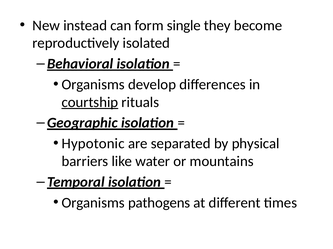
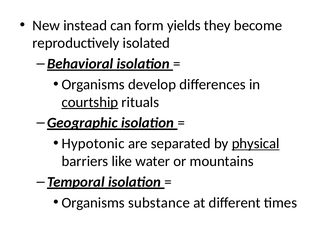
single: single -> yields (184, 25)
physical underline: none -> present (256, 144)
pathogens: pathogens -> substance (159, 203)
